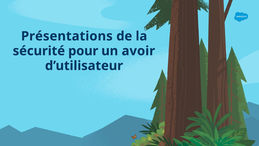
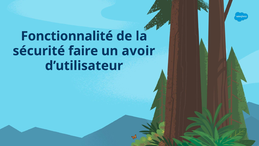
Présentations: Présentations -> Fonctionnalité (67, 36)
pour: pour -> faire (83, 51)
